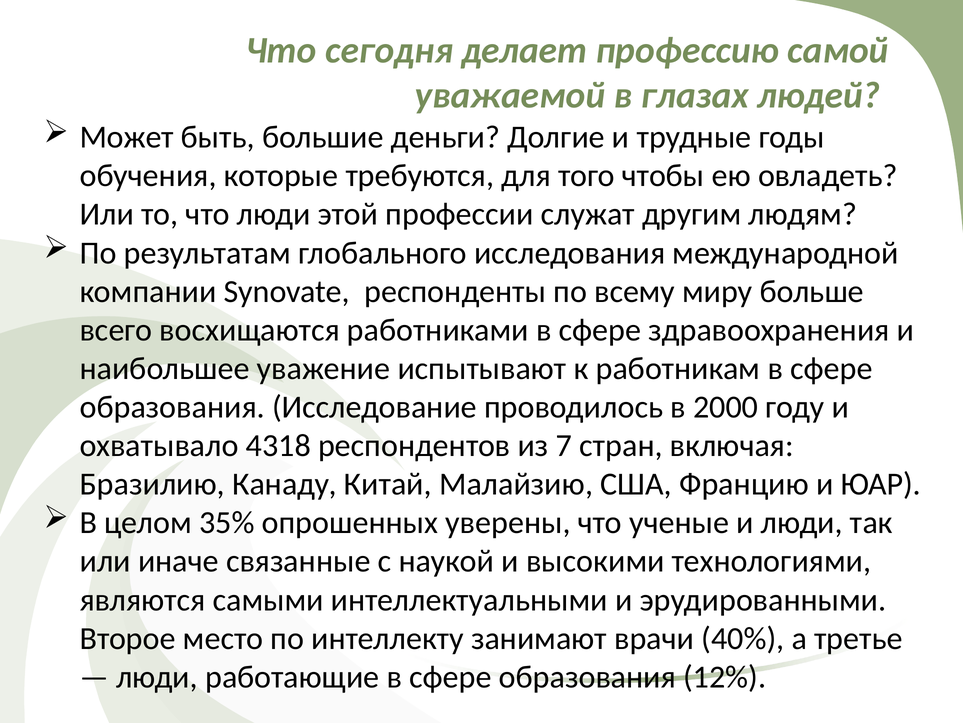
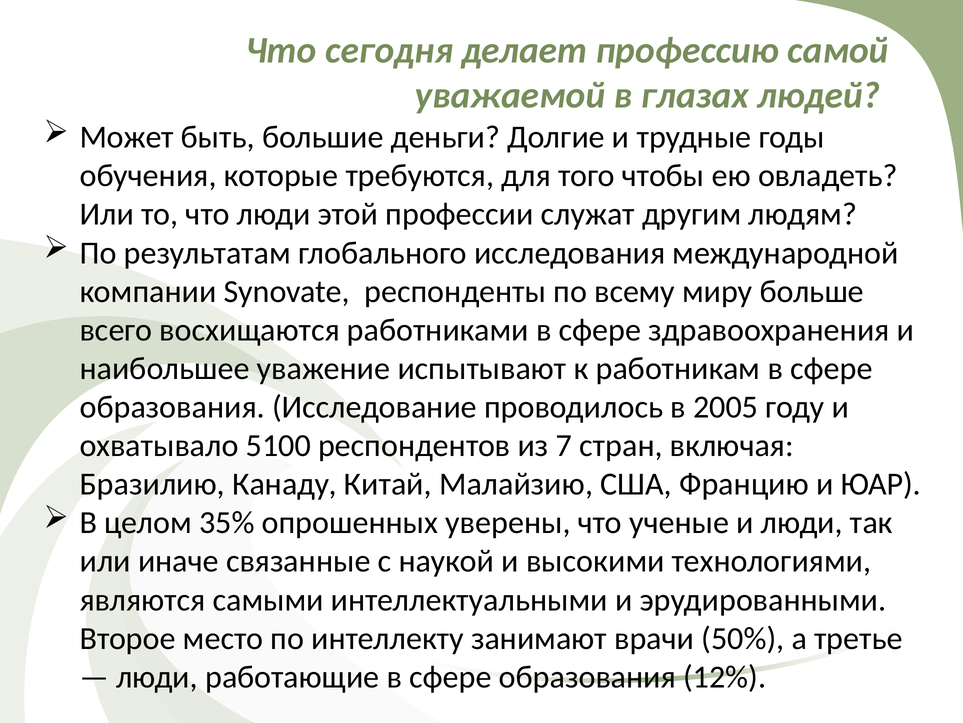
2000: 2000 -> 2005 (726, 407)
4318: 4318 -> 5100 (278, 445)
40%: 40% -> 50% (743, 638)
